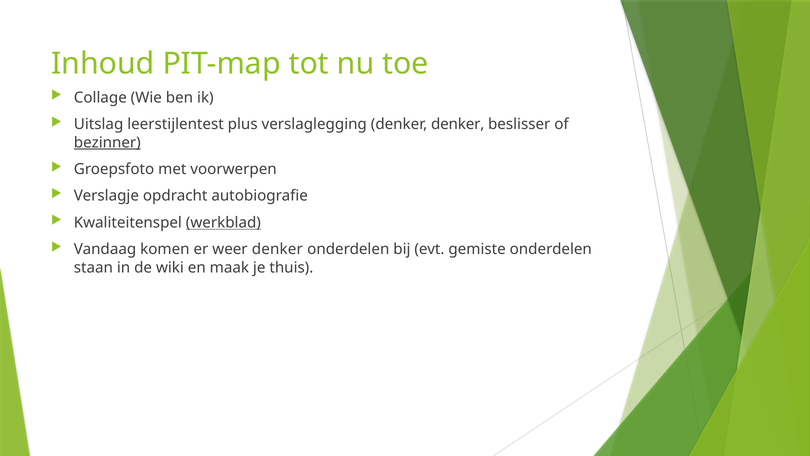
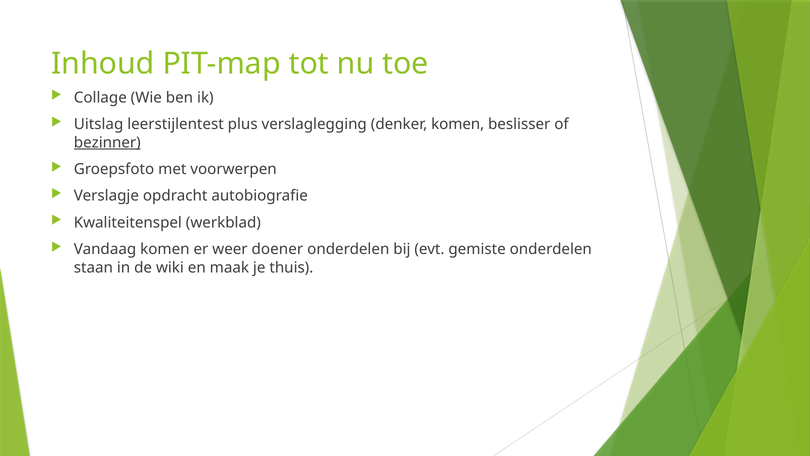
denker denker: denker -> komen (458, 124)
werkblad underline: present -> none (223, 222)
weer denker: denker -> doener (277, 249)
